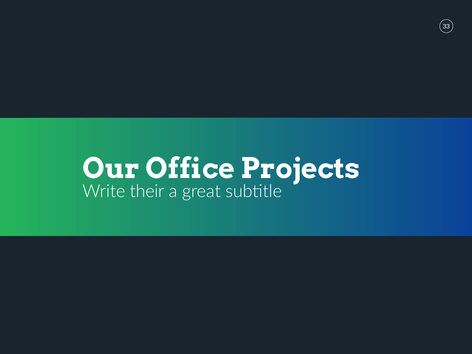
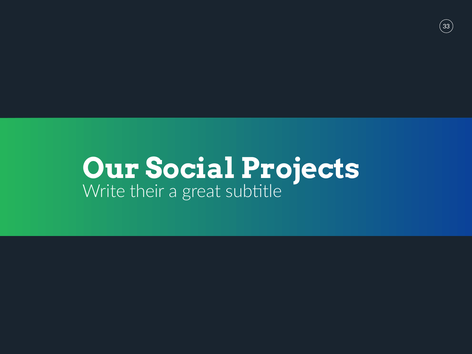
Office: Office -> Social (190, 169)
